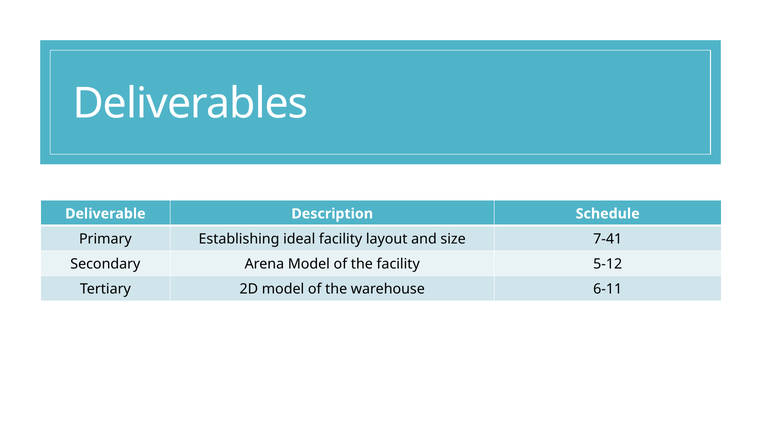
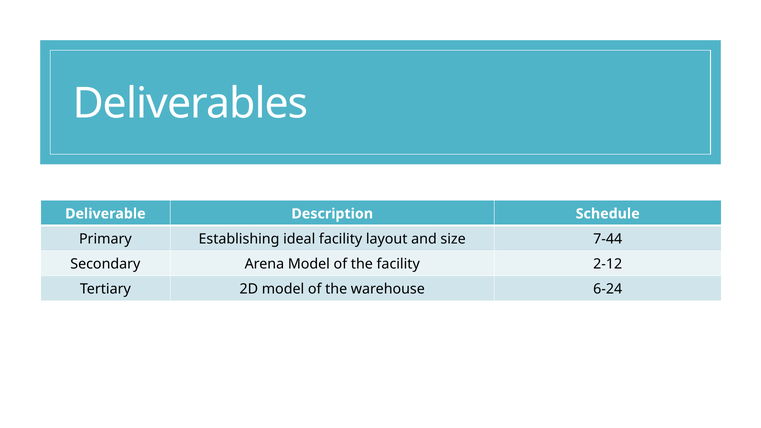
7-41: 7-41 -> 7-44 (608, 239)
5-12: 5-12 -> 2-12 (608, 264)
6-11: 6-11 -> 6-24 (608, 289)
